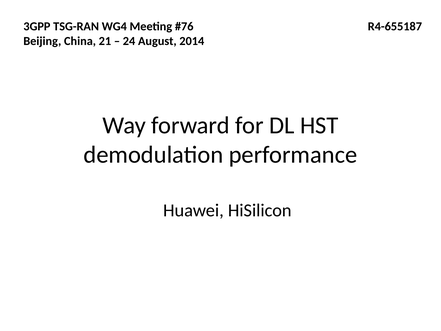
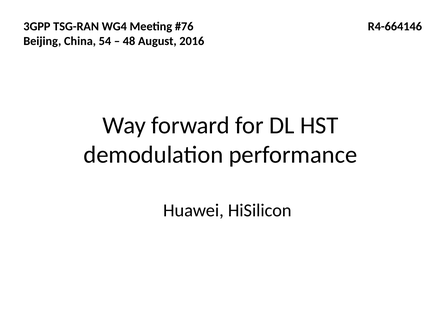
R4-655187: R4-655187 -> R4-664146 (395, 26)
21: 21 -> 54 (105, 41)
24: 24 -> 48 (129, 41)
2014: 2014 -> 2016 (192, 41)
